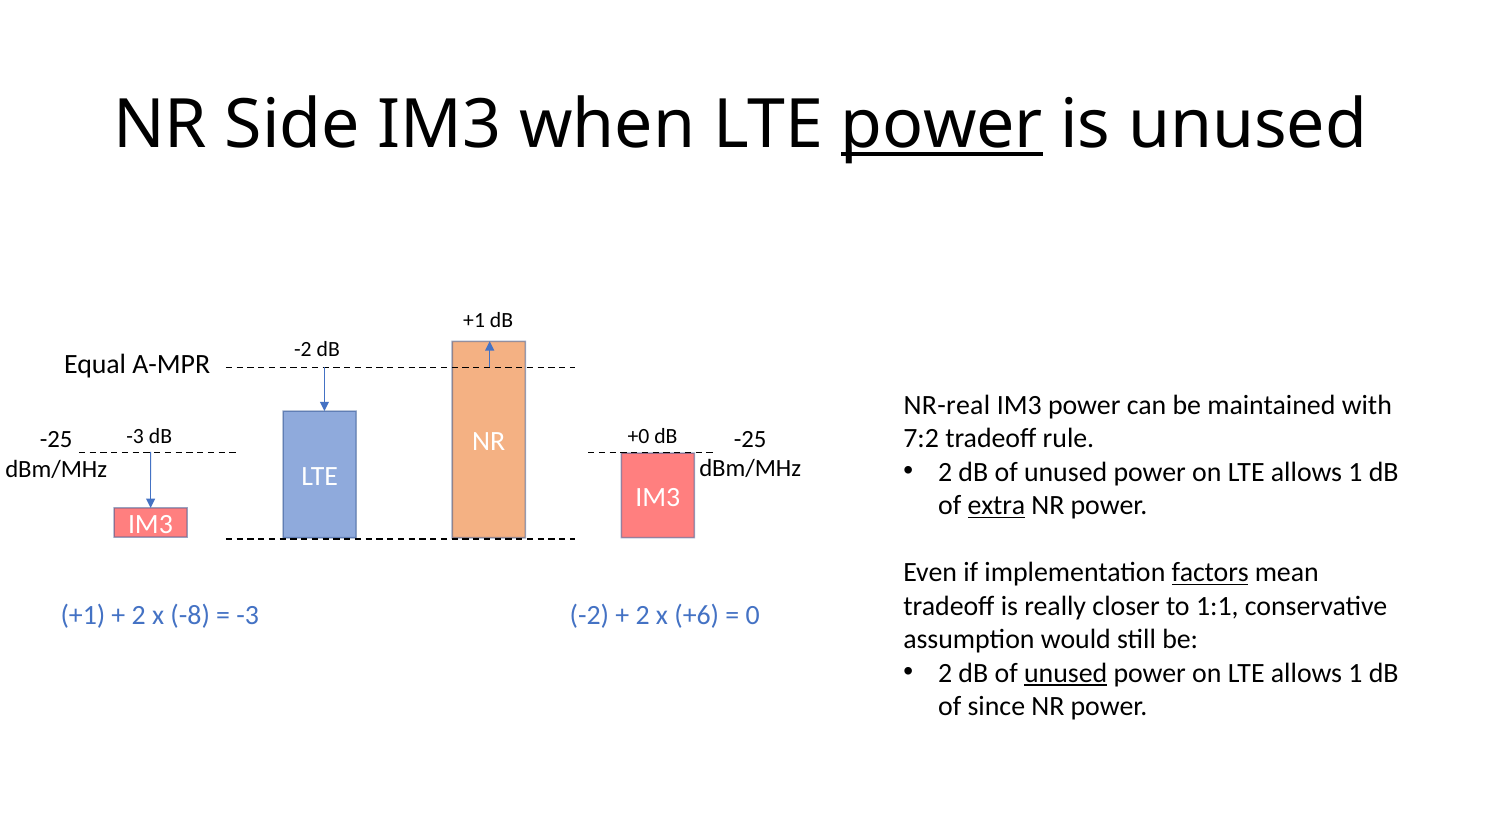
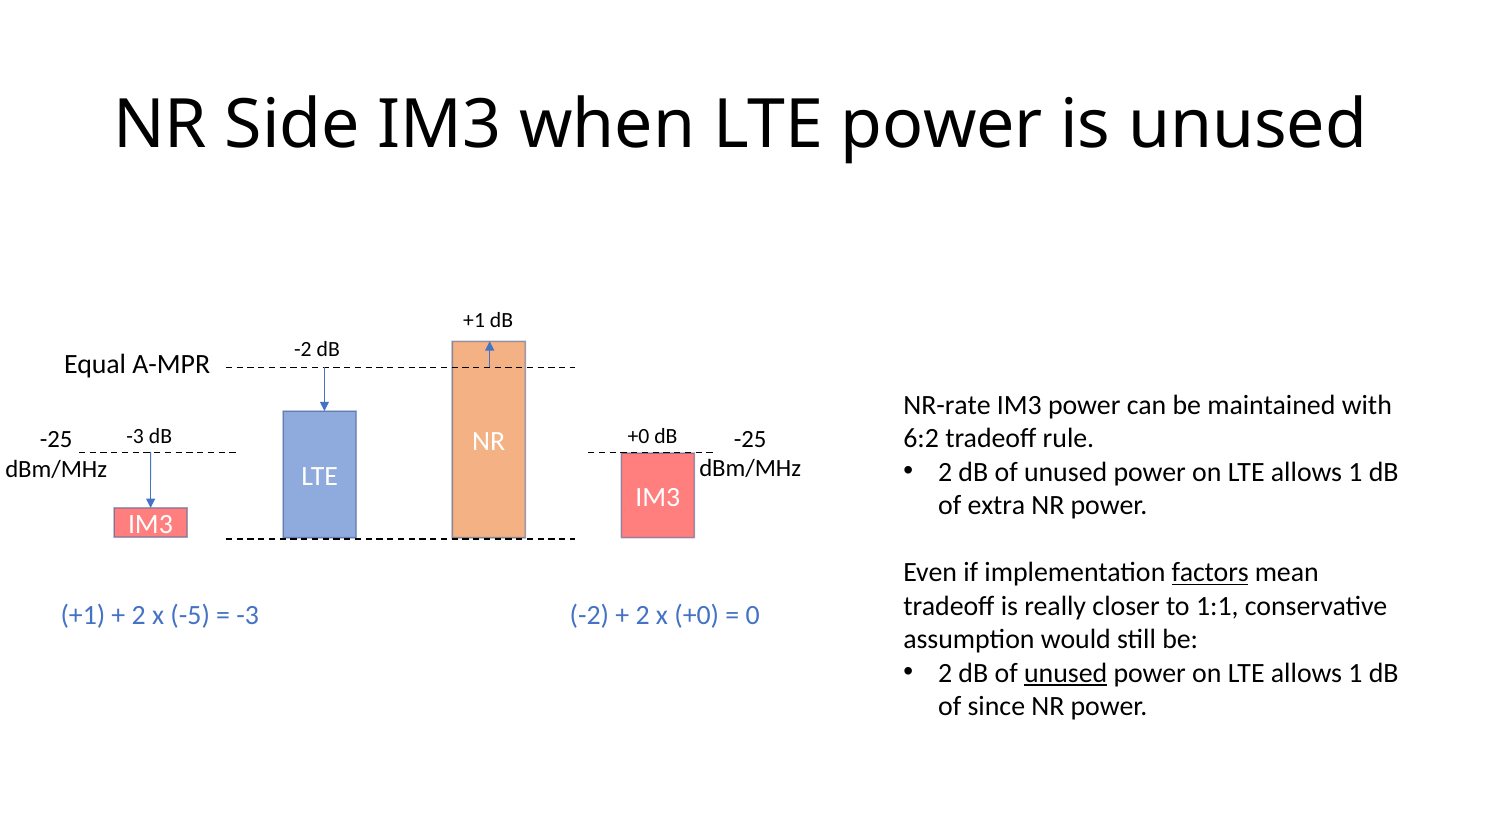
power underline: present -> none (942, 125)
NR-real: NR-real -> NR-rate (947, 405)
7:2: 7:2 -> 6:2 (921, 439)
extra underline: present -> none (996, 506)
-8: -8 -> -5 (190, 615)
x +6: +6 -> +0 (697, 615)
